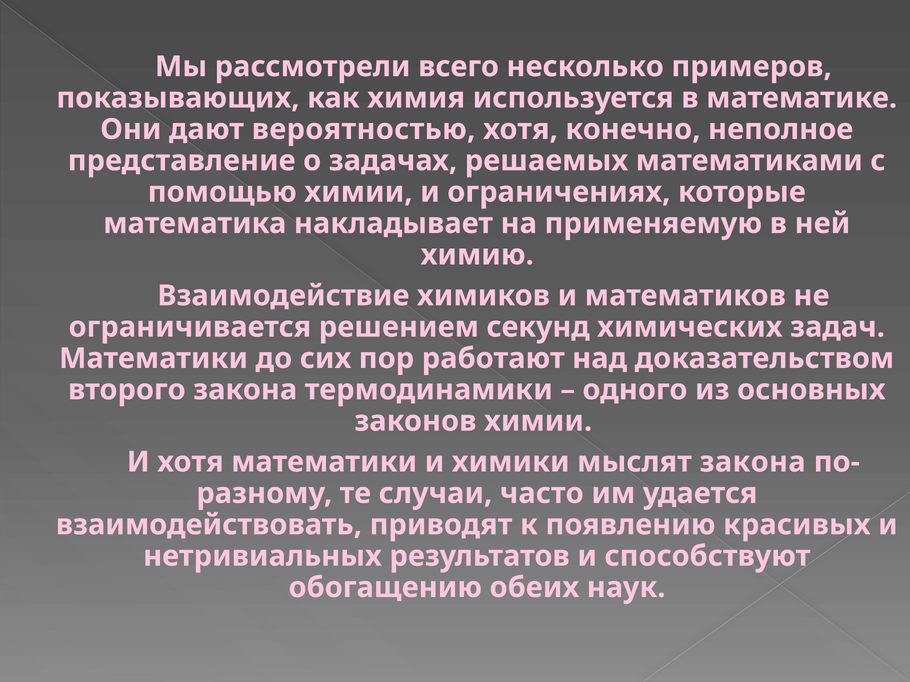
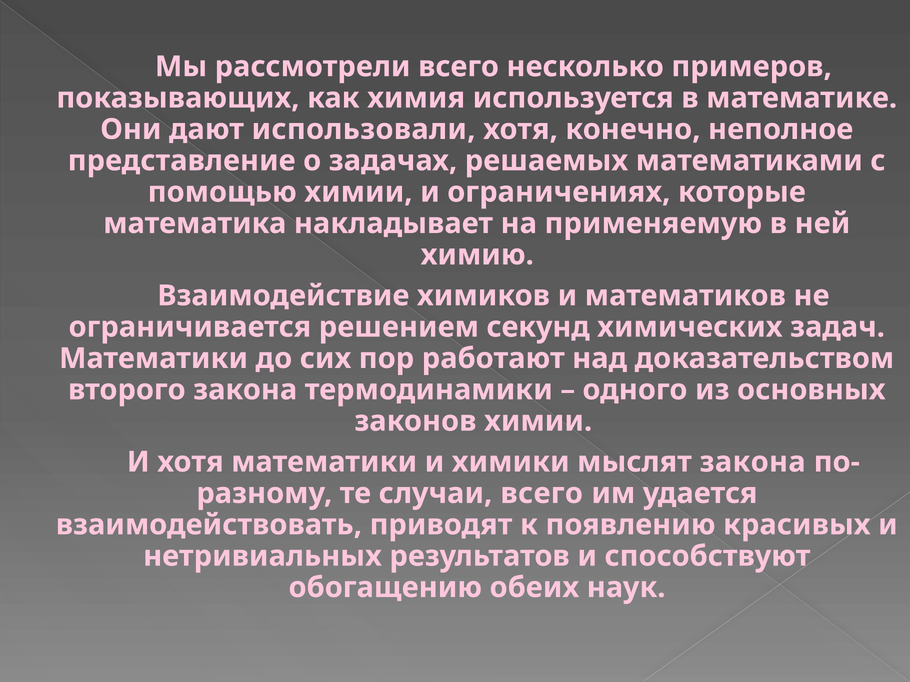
вероятностью: вероятностью -> использовали (364, 129)
случаи часто: часто -> всего (542, 494)
